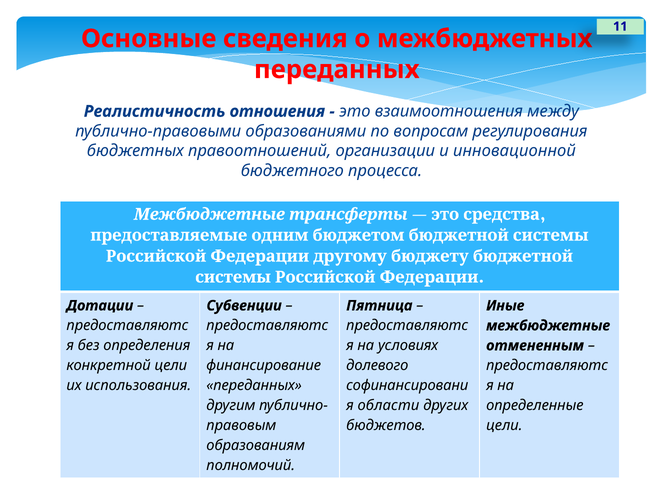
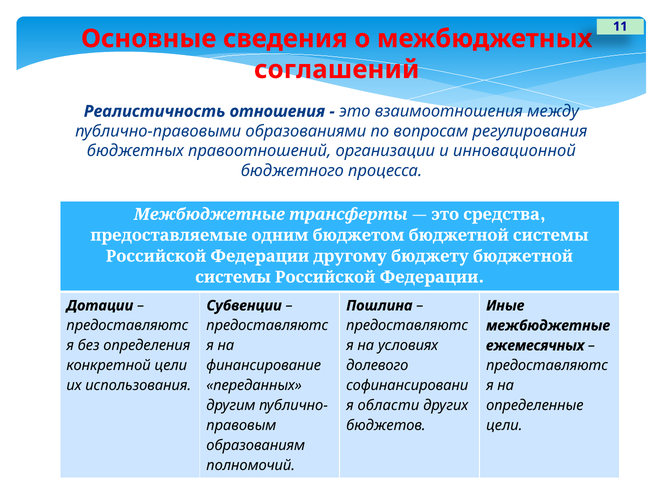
переданных: переданных -> соглашений (337, 70)
Пятница: Пятница -> Пошлина (379, 306)
отмененным: отмененным -> ежемесячных (535, 346)
